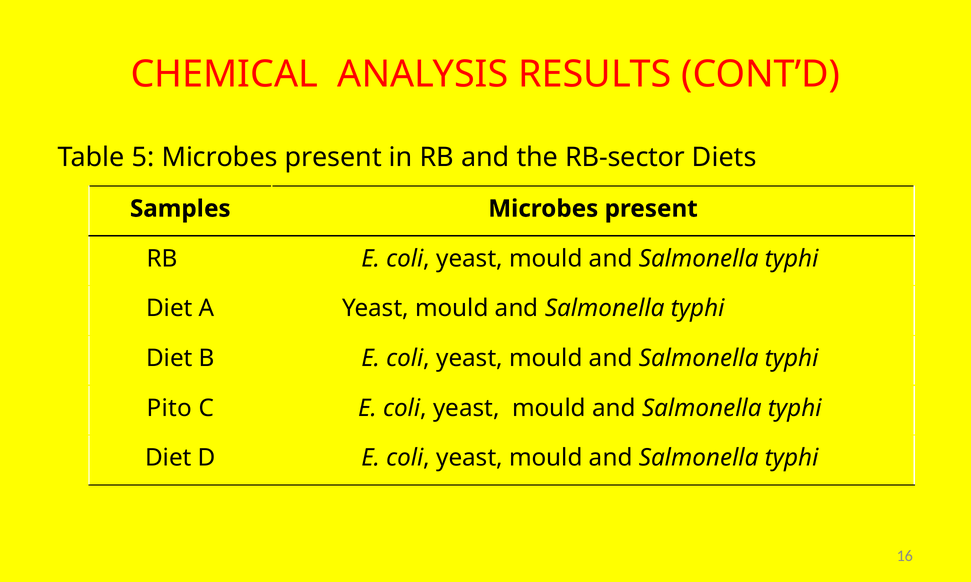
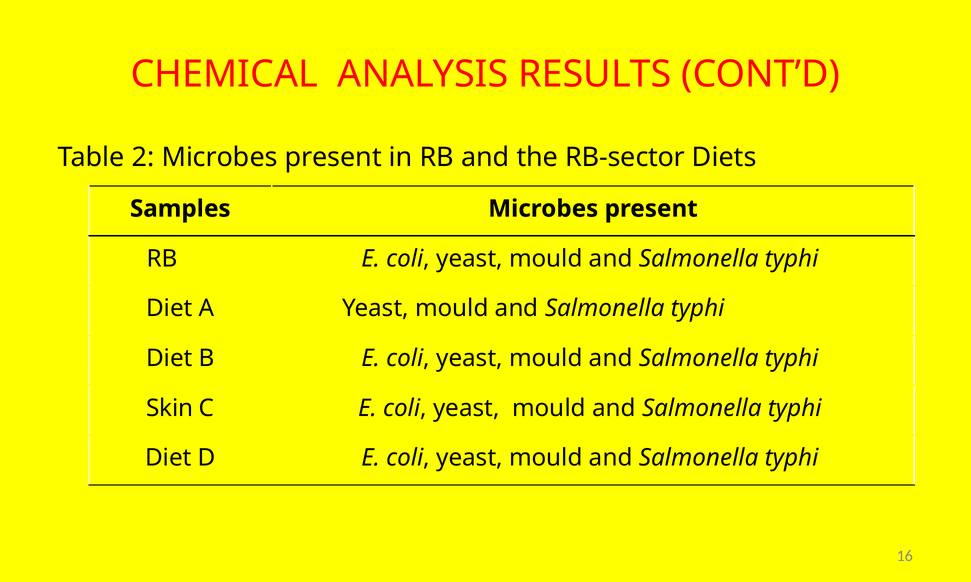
5: 5 -> 2 (143, 158)
Pito: Pito -> Skin (170, 408)
